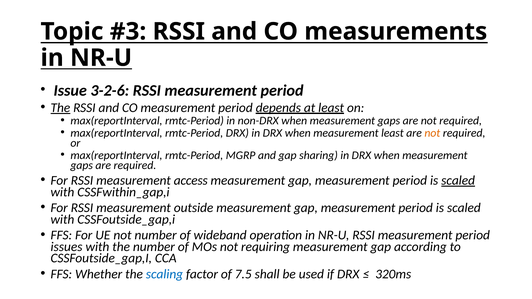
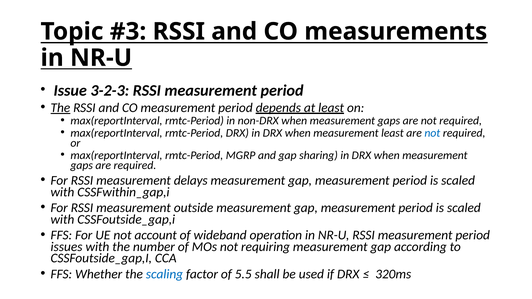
3-2-6: 3-2-6 -> 3-2-3 (110, 91)
not colour: orange -> blue (432, 133)
access: access -> delays (191, 181)
scaled underline: present -> none (458, 181)
not number: number -> account (156, 235)
7.5: 7.5 -> 5.5 (243, 274)
